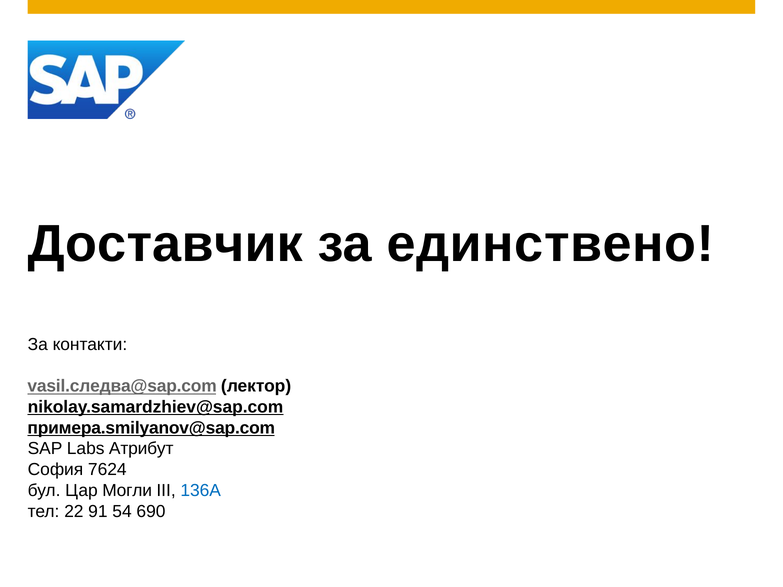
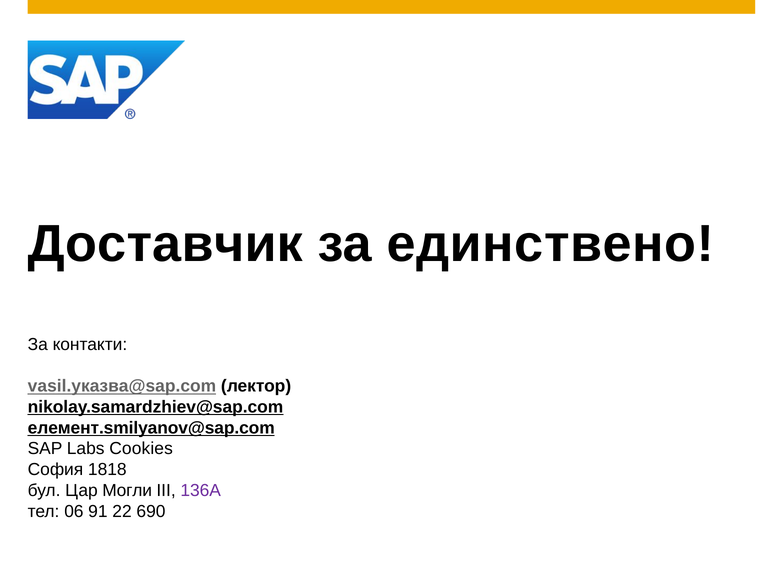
vasil.следва@sap.com: vasil.следва@sap.com -> vasil.указва@sap.com (122, 386)
примера.smilyanov@sap.com: примера.smilyanov@sap.com -> елемент.smilyanov@sap.com (151, 428)
Атрибут: Атрибут -> Cookies (141, 449)
7624: 7624 -> 1818 (107, 470)
136А colour: blue -> purple (201, 491)
22: 22 -> 06 (74, 512)
54: 54 -> 22 (122, 512)
